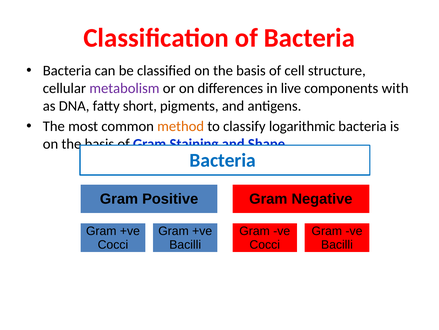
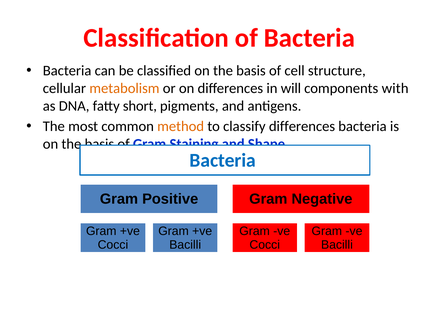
metabolism colour: purple -> orange (124, 88)
live: live -> will (291, 88)
classify logarithmic: logarithmic -> differences (302, 126)
